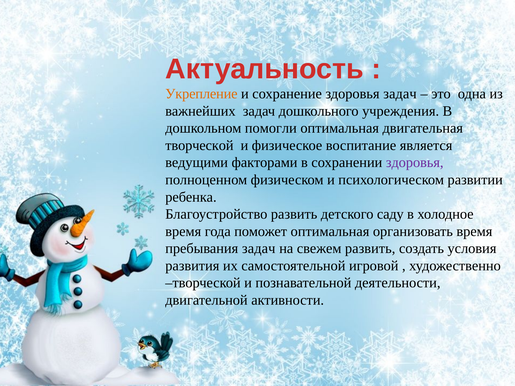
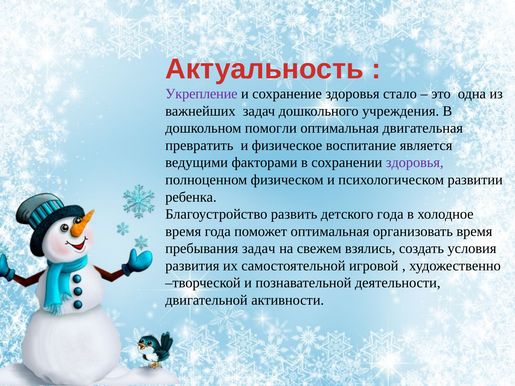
Укрепление colour: orange -> purple (201, 94)
здоровья задач: задач -> стало (400, 94)
творческой: творческой -> превратить (199, 145)
детского саду: саду -> года (390, 214)
свежем развить: развить -> взялись (370, 249)
